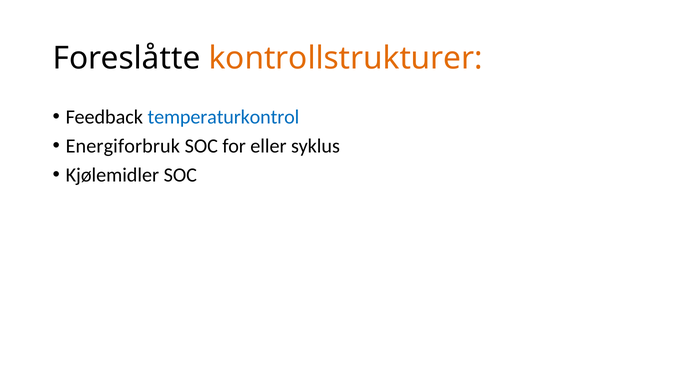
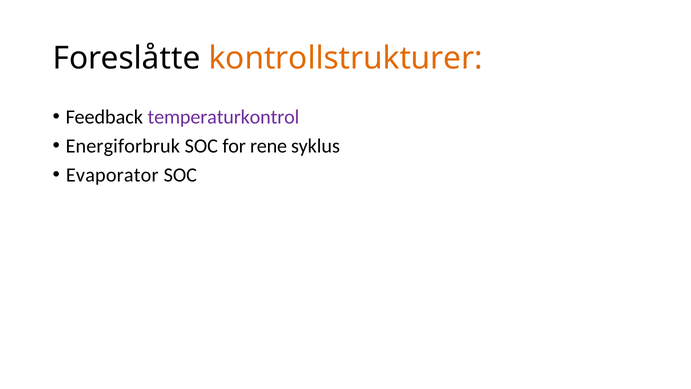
temperaturkontrol colour: blue -> purple (223, 117)
eller: eller -> rene (269, 146)
Kjølemidler: Kjølemidler -> Evaporator (112, 175)
